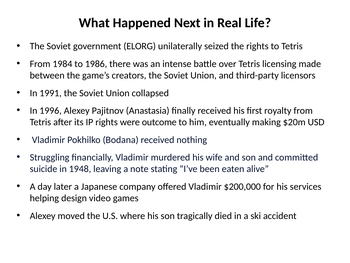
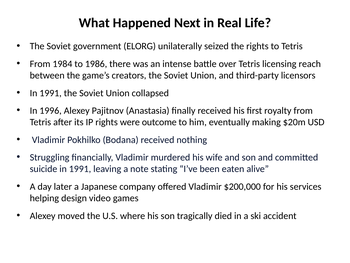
made: made -> reach (310, 64)
suicide in 1948: 1948 -> 1991 (80, 169)
